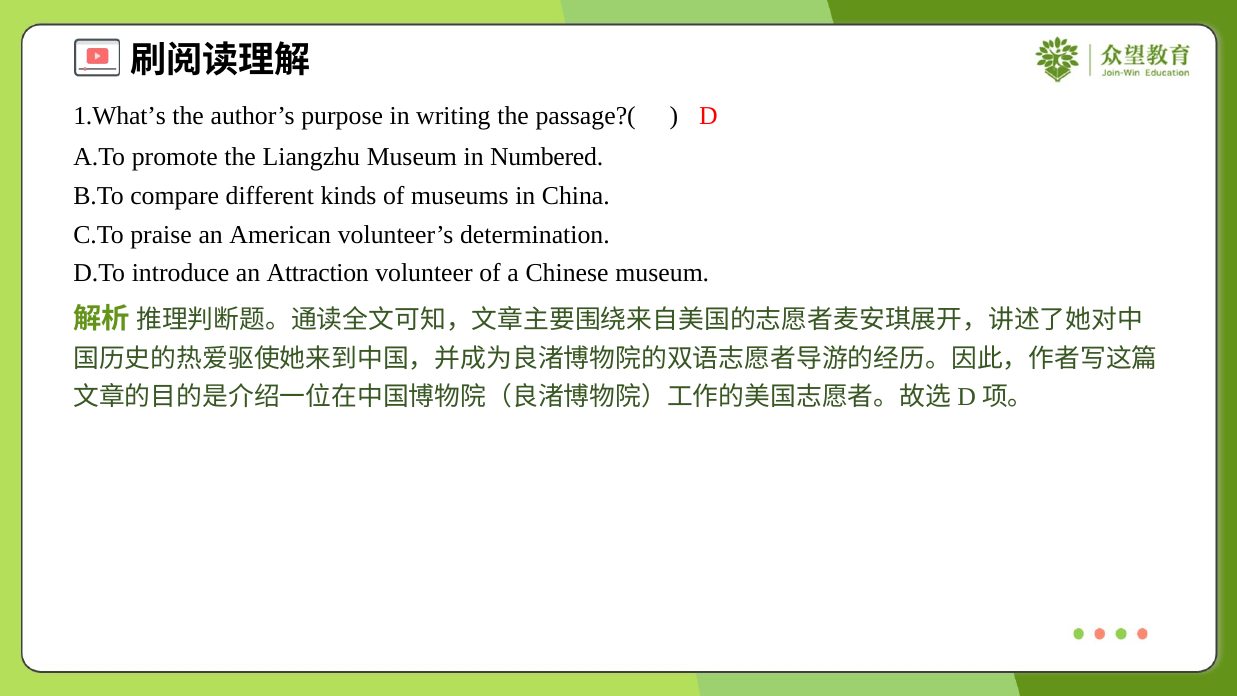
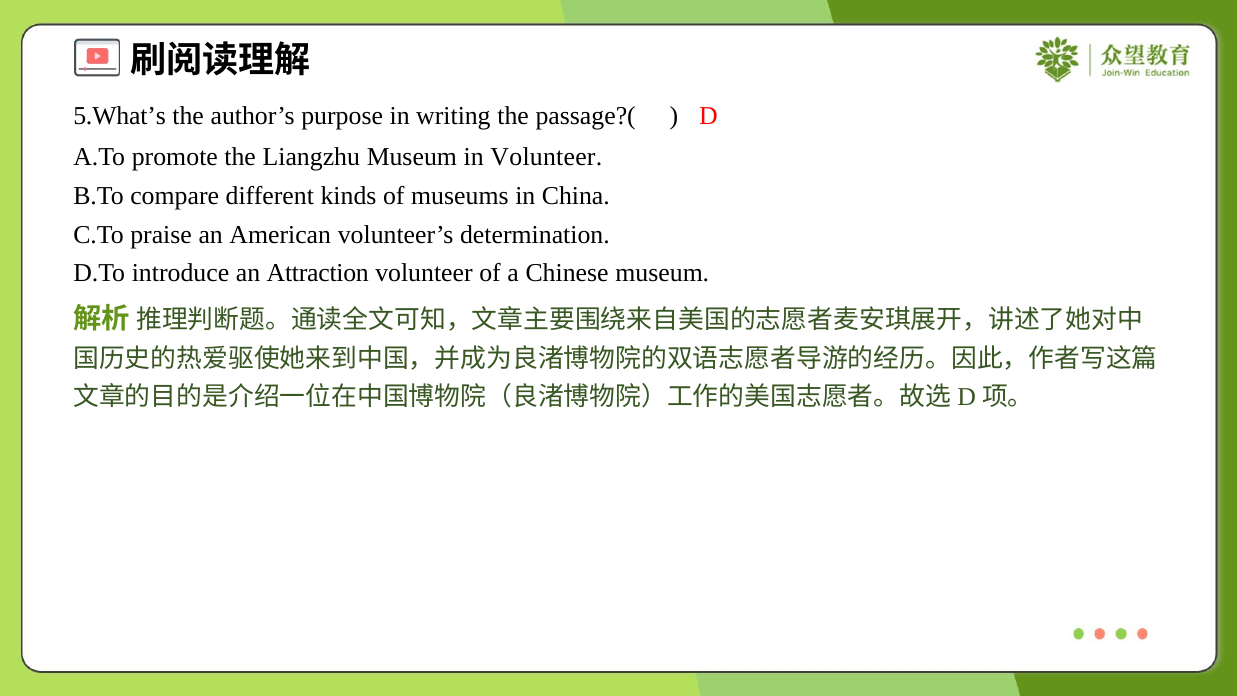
1.What’s: 1.What’s -> 5.What’s (120, 116)
in Numbered: Numbered -> Volunteer (546, 157)
